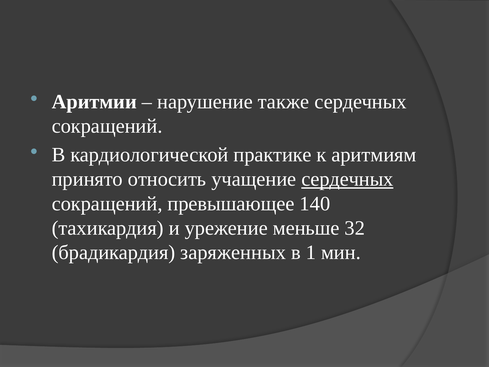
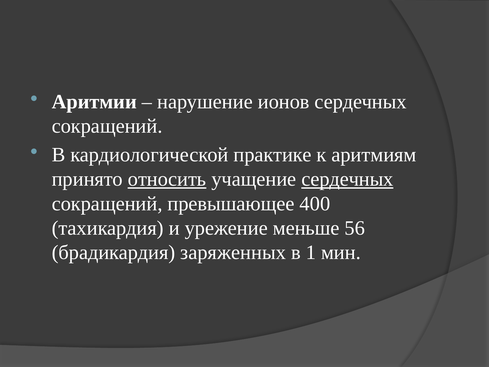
также: также -> ионов (284, 102)
относить underline: none -> present (167, 179)
140: 140 -> 400 (315, 204)
32: 32 -> 56 (355, 228)
